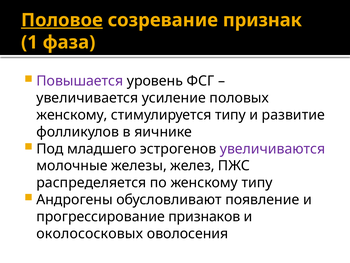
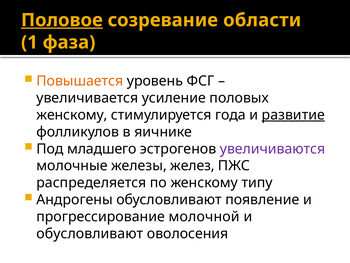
признак: признак -> области (262, 20)
Повышается colour: purple -> orange (80, 81)
стимулируется типу: типу -> года (230, 115)
развитие underline: none -> present (293, 115)
признаков: признаков -> молочной (204, 216)
околососковых: околососковых -> обусловливают (90, 233)
